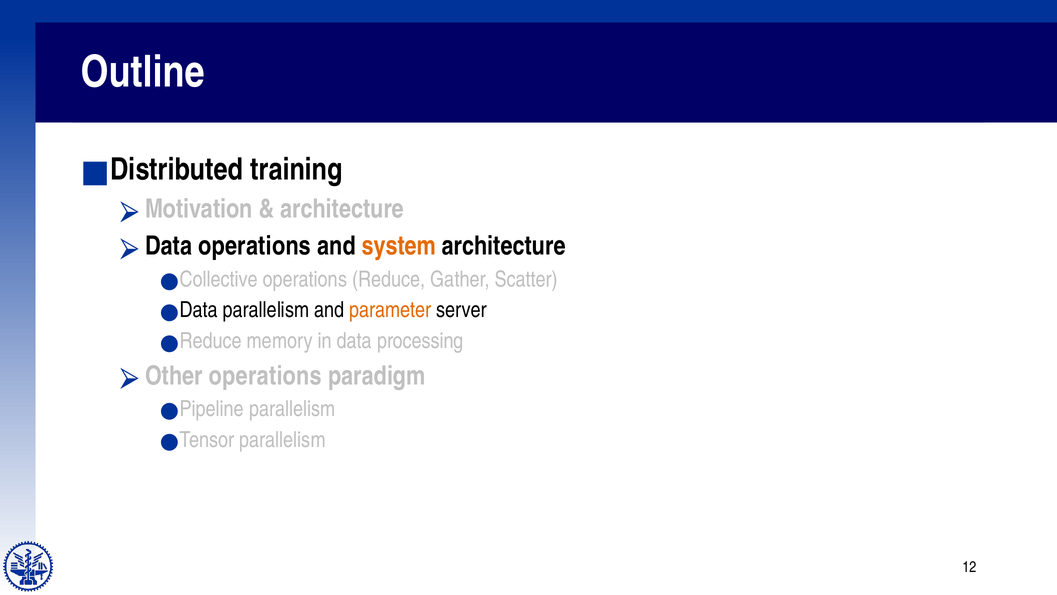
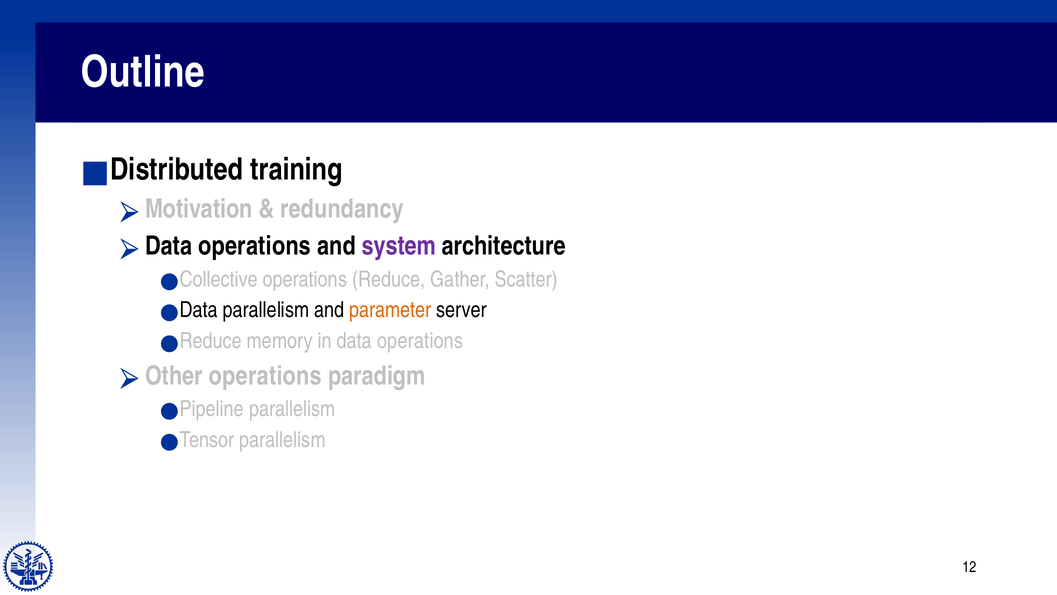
architecture: architecture -> redundancy (342, 209)
system colour: orange -> purple (399, 246)
data processing: processing -> operations (420, 341)
